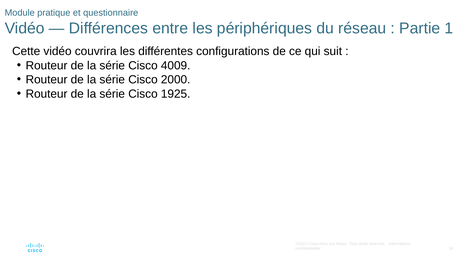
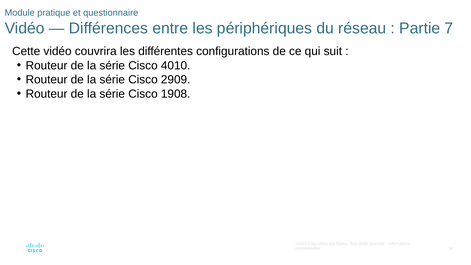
1: 1 -> 7 (449, 28)
4009: 4009 -> 4010 (176, 66)
2000: 2000 -> 2909 (176, 80)
1925: 1925 -> 1908 (176, 94)
